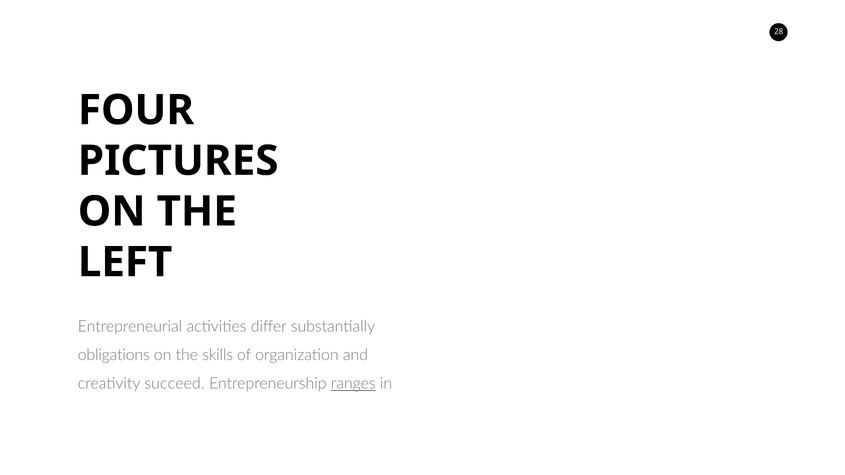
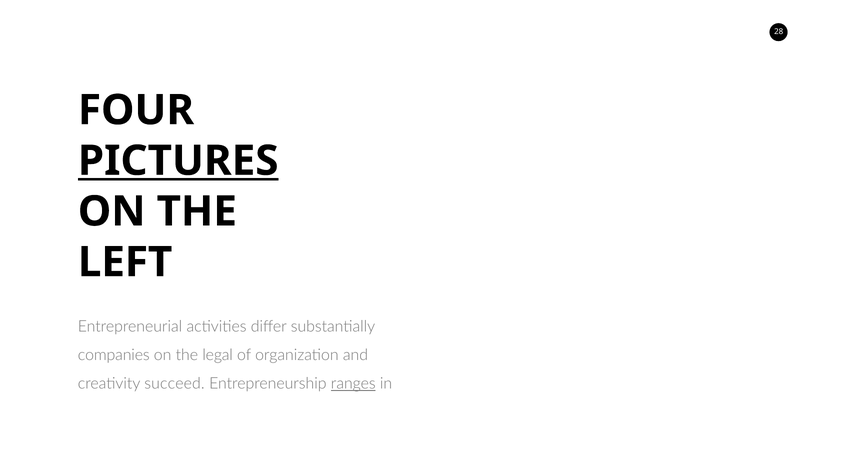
PICTURES underline: none -> present (178, 161)
obligations: obligations -> companies (114, 356)
skills: skills -> legal (218, 356)
